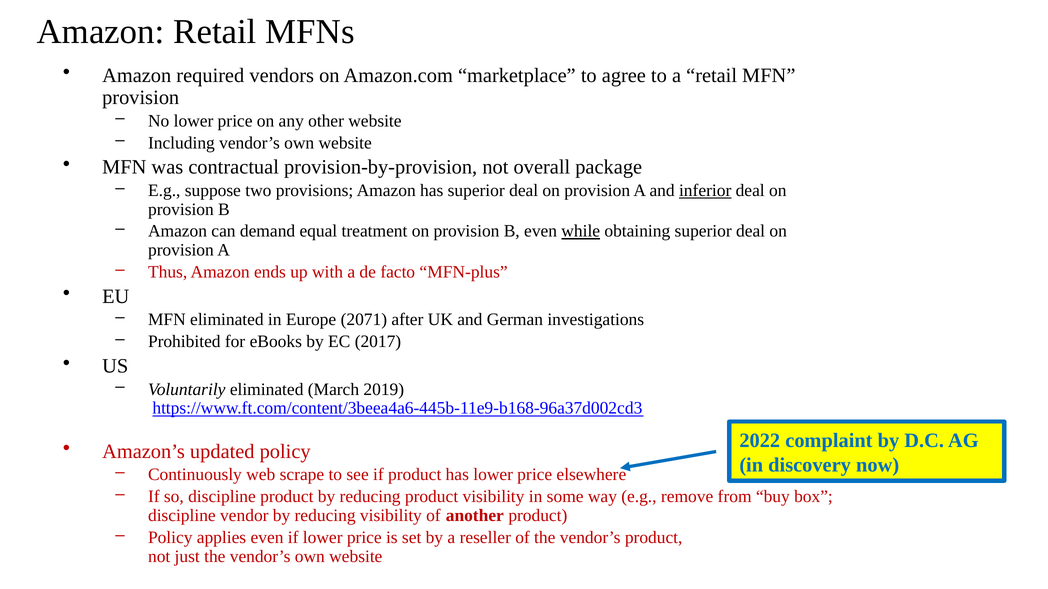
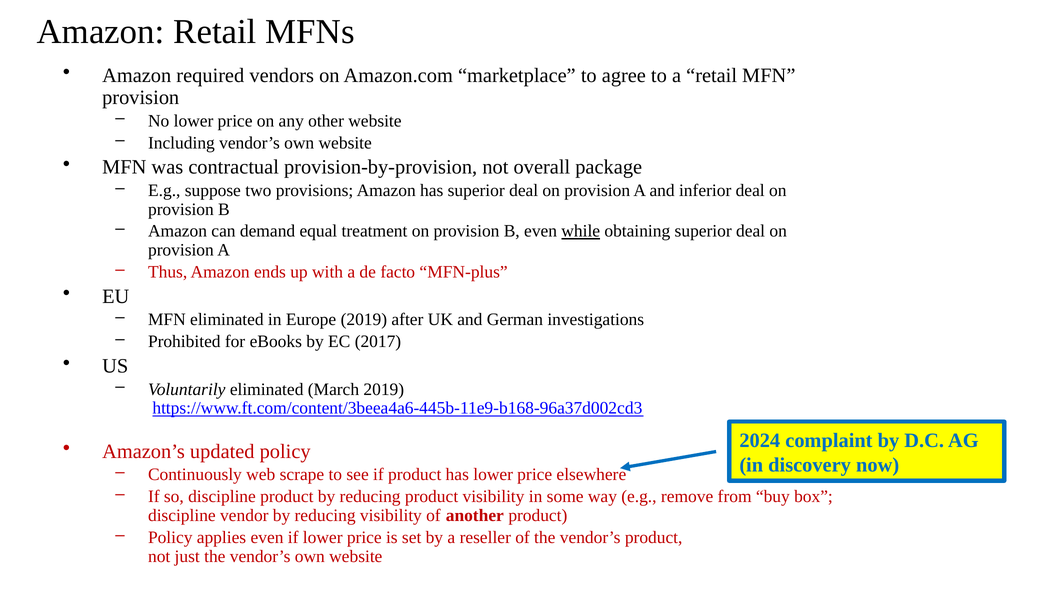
inferior underline: present -> none (705, 191)
Europe 2071: 2071 -> 2019 (364, 320)
2022: 2022 -> 2024 (760, 441)
